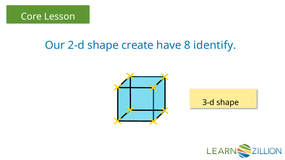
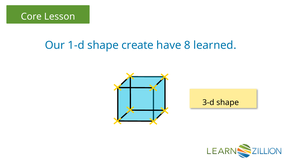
2-d: 2-d -> 1-d (76, 45)
identify: identify -> learned (215, 45)
